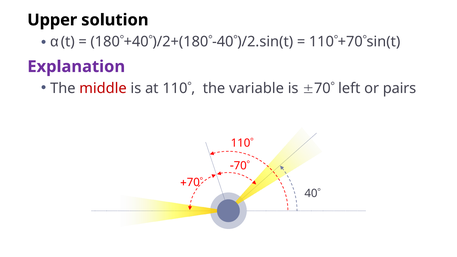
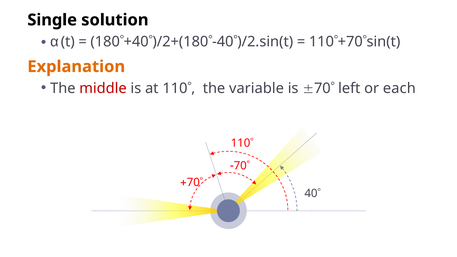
Upper: Upper -> Single (52, 20)
Explanation colour: purple -> orange (76, 67)
pairs: pairs -> each (399, 88)
